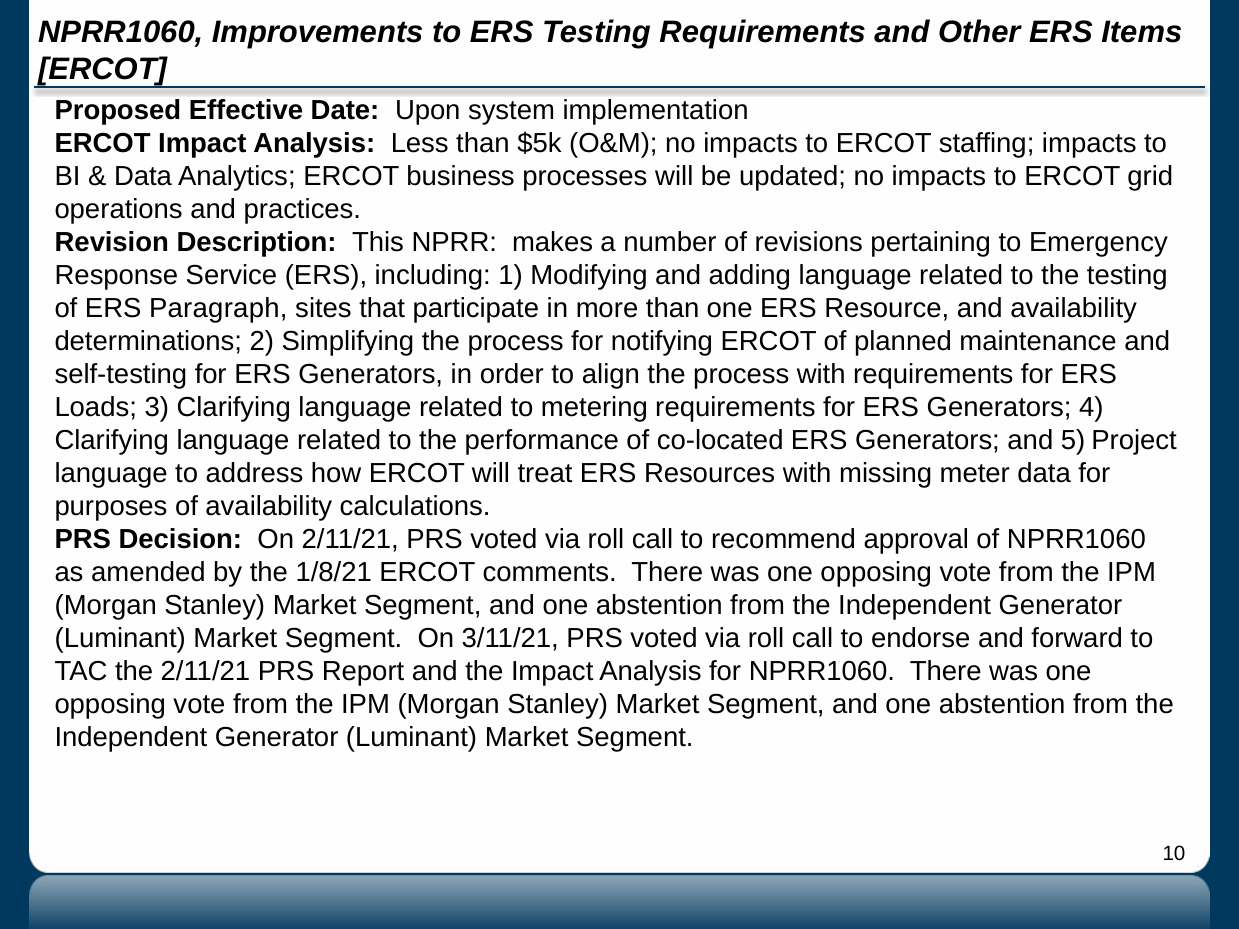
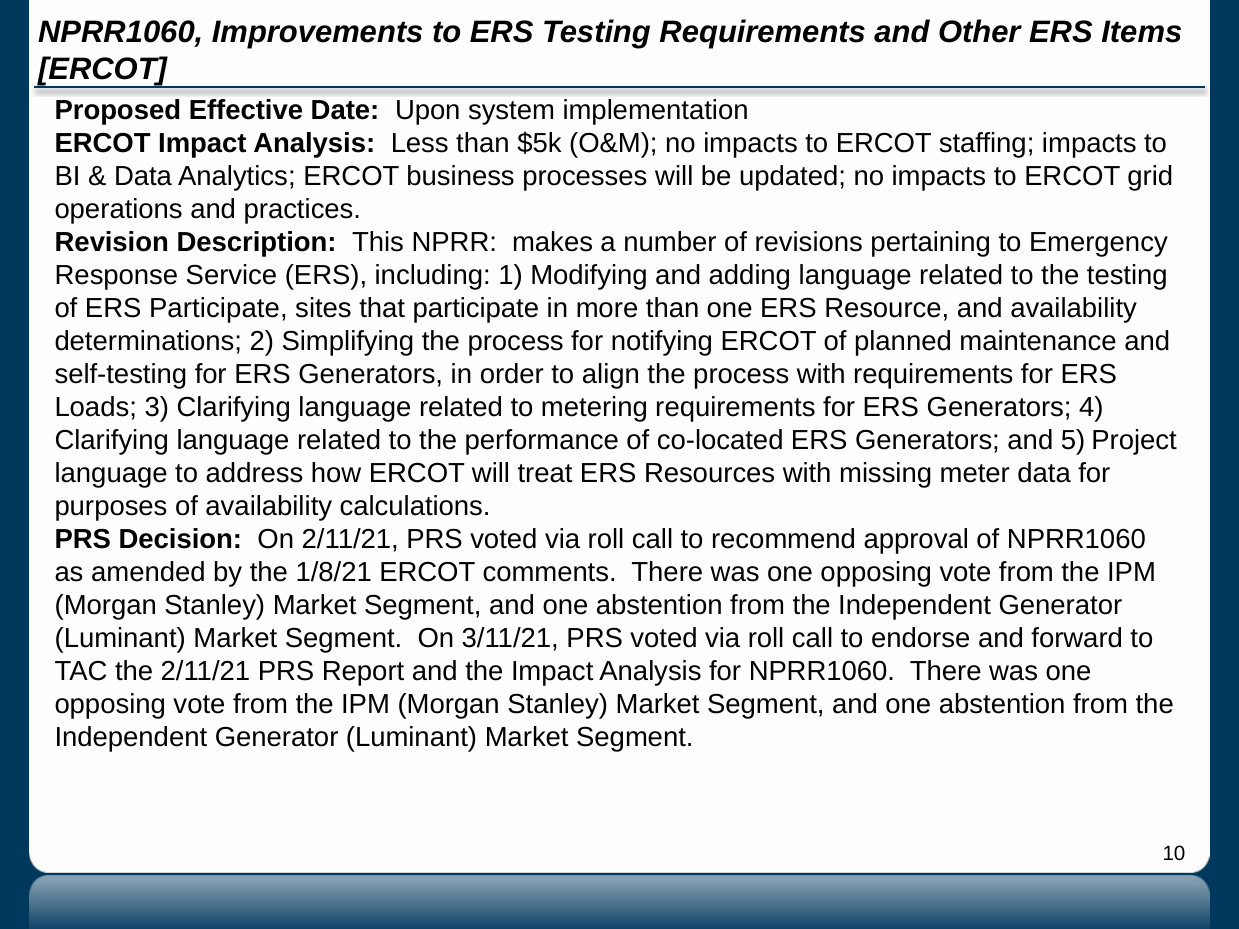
ERS Paragraph: Paragraph -> Participate (218, 309)
